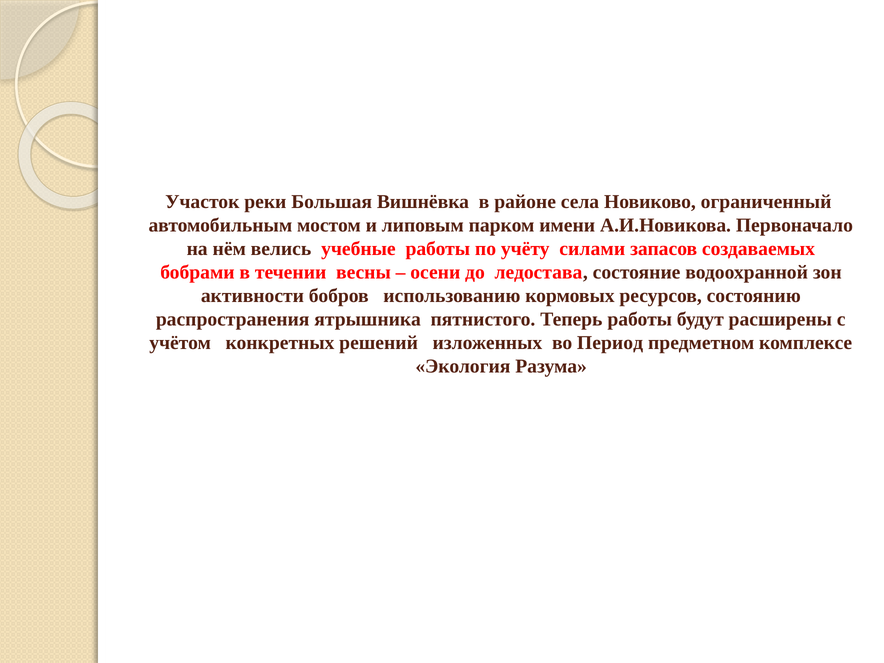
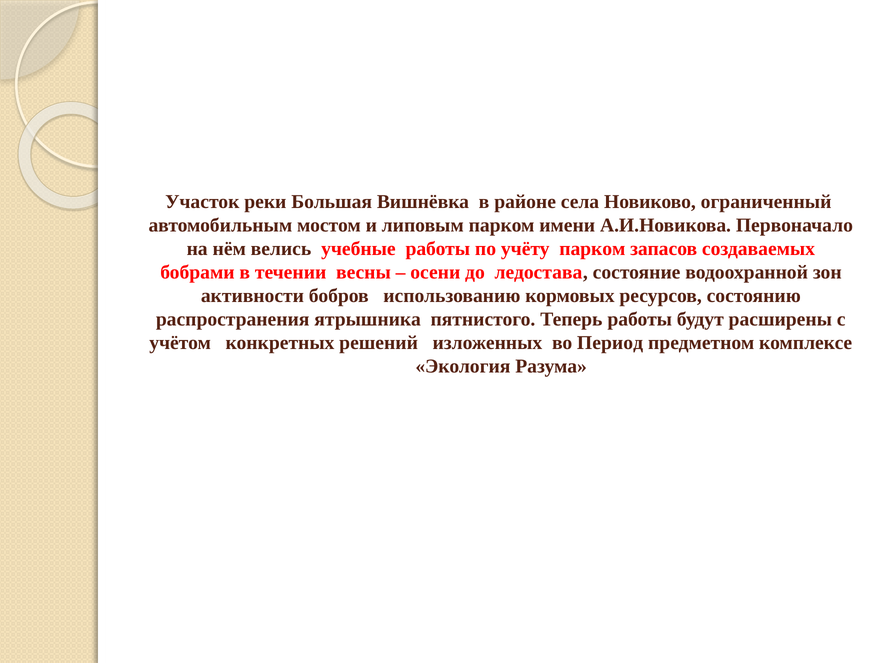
учёту силами: силами -> парком (592, 249)
